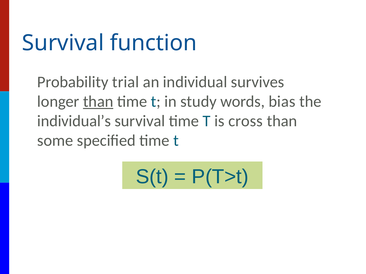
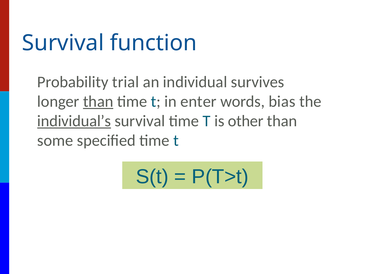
study: study -> enter (198, 102)
individual’s underline: none -> present (74, 121)
cross: cross -> other (246, 121)
